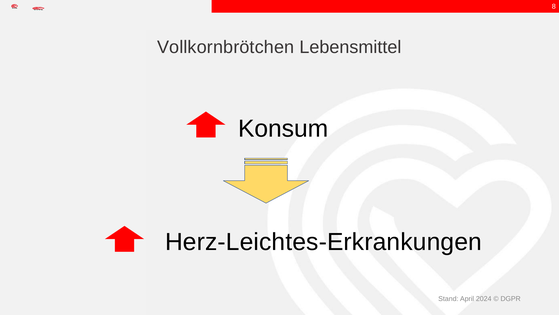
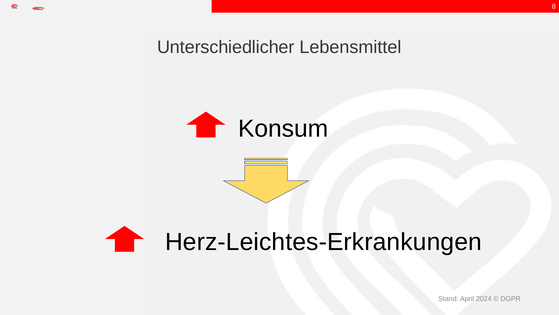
Vollkornbrötchen: Vollkornbrötchen -> Unterschiedlicher (226, 47)
